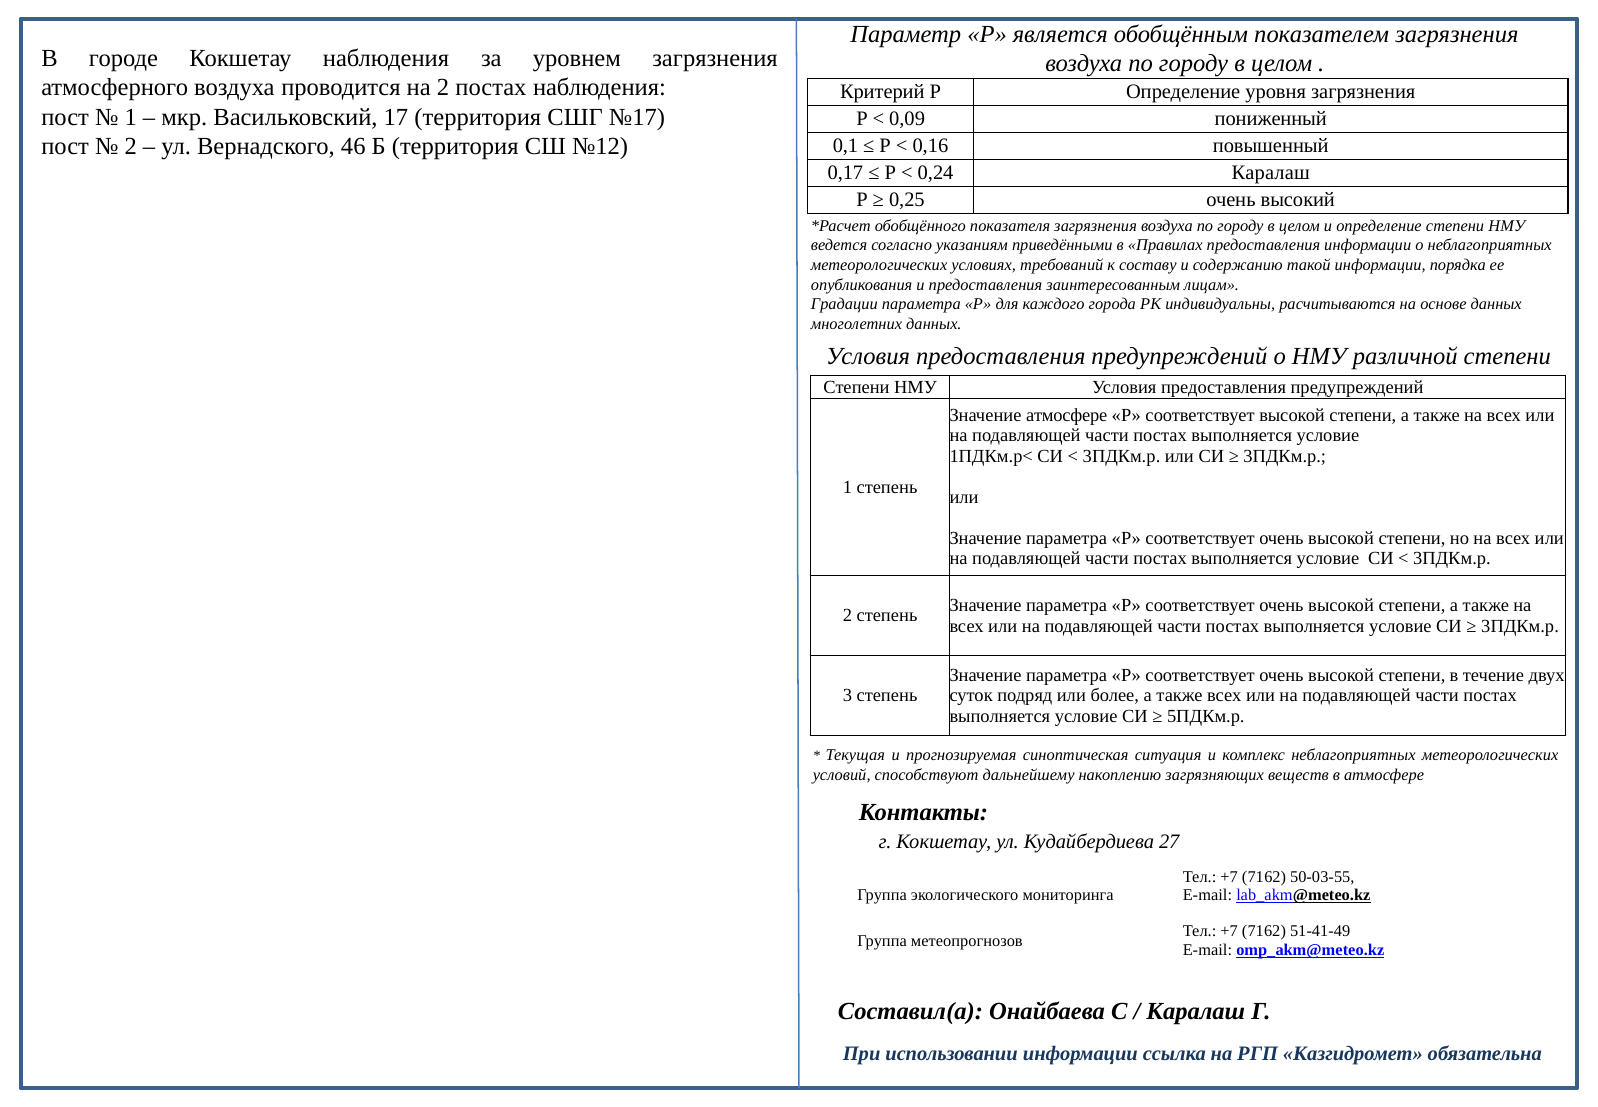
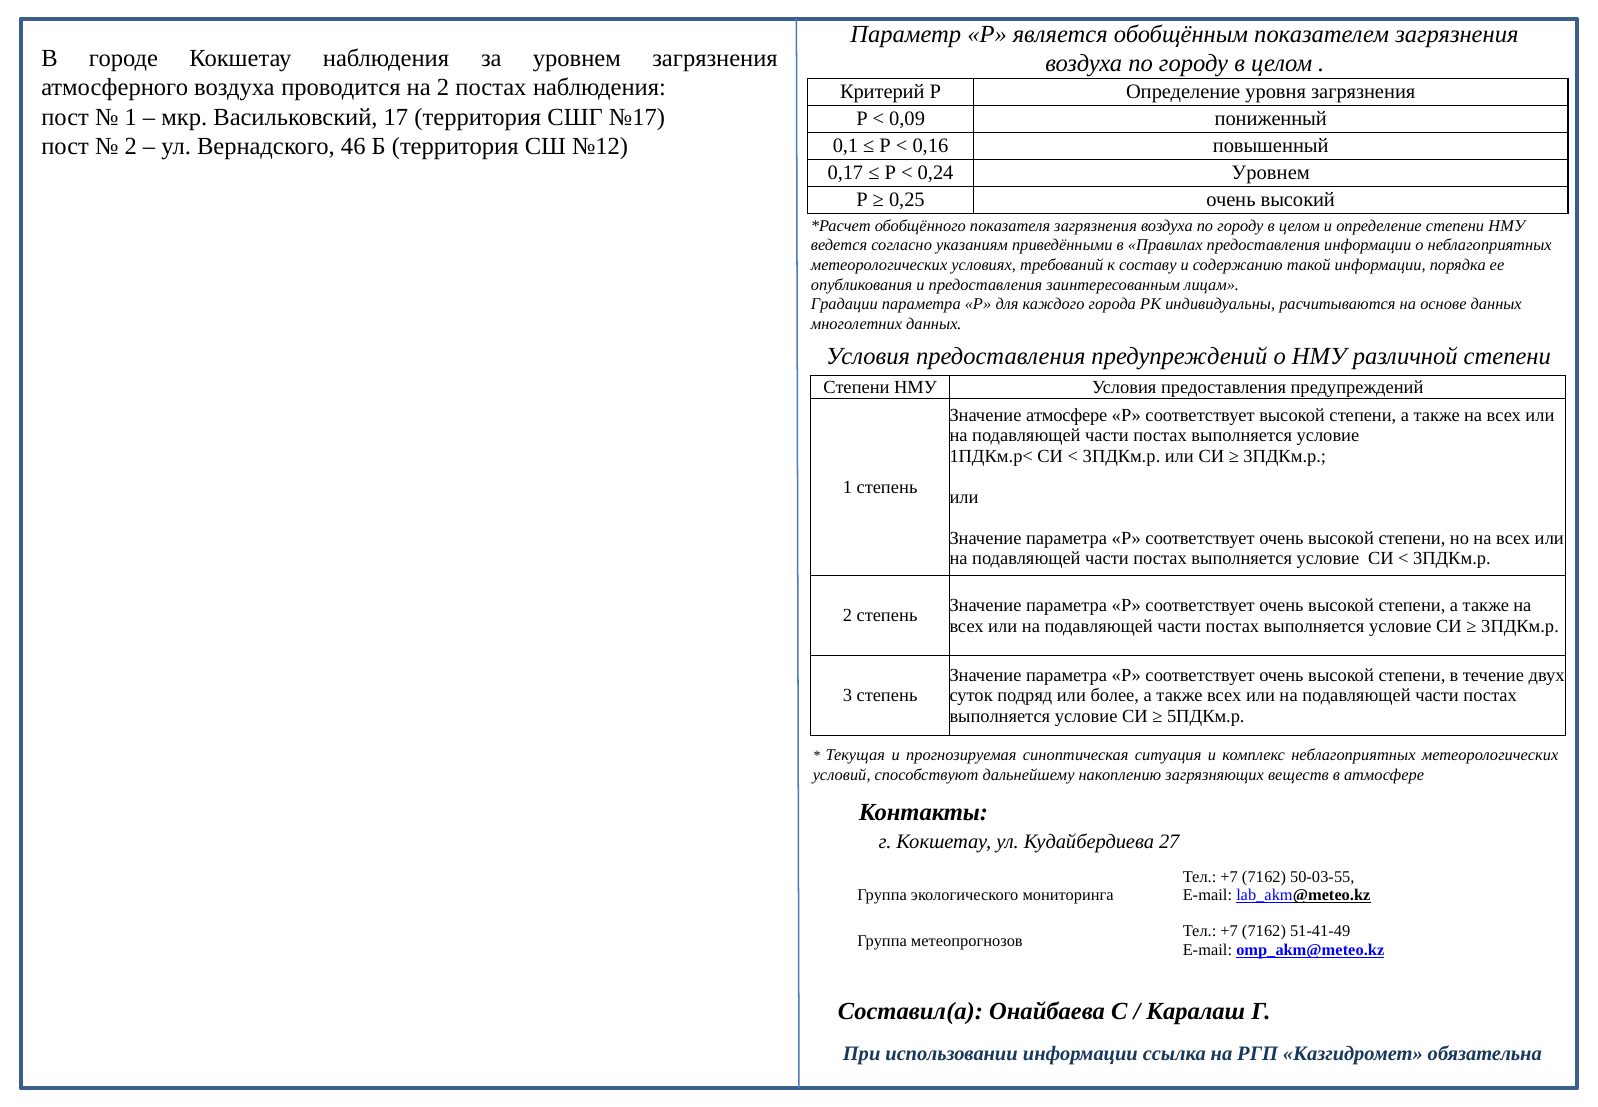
0,24 Каралаш: Каралаш -> Уровнем (1271, 172)
